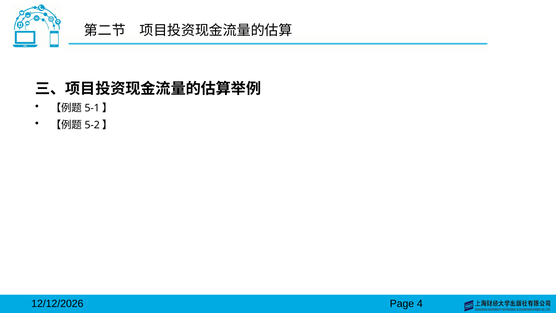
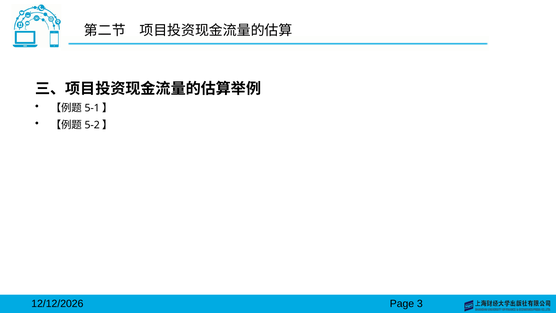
4: 4 -> 3 (420, 304)
